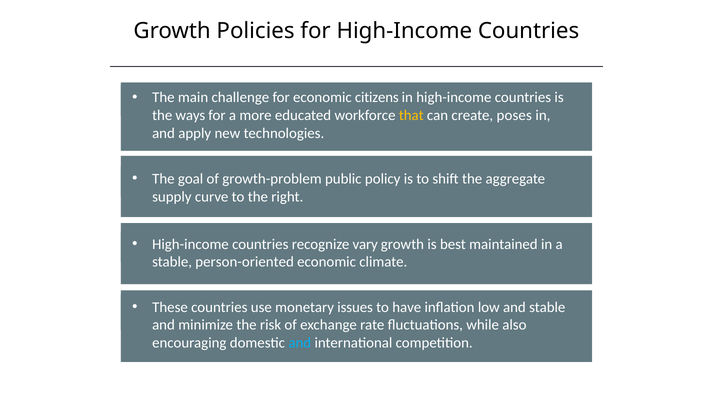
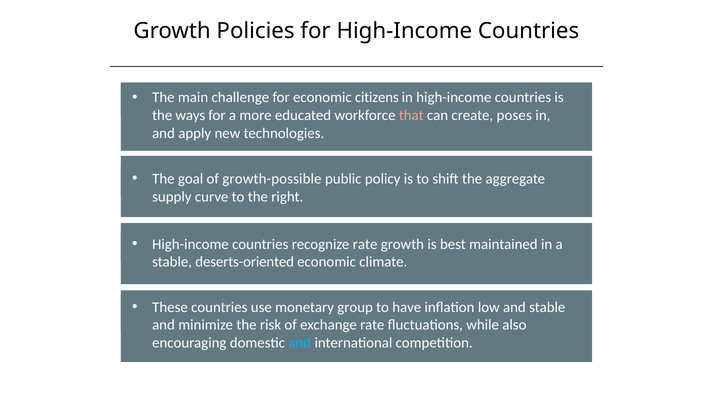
that colour: yellow -> pink (411, 115)
growth-problem: growth-problem -> growth-possible (272, 179)
recognize vary: vary -> rate (365, 244)
person-oriented: person-oriented -> deserts-oriented (245, 262)
issues: issues -> group (355, 307)
